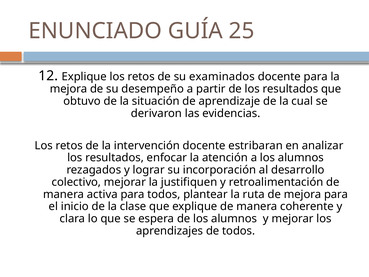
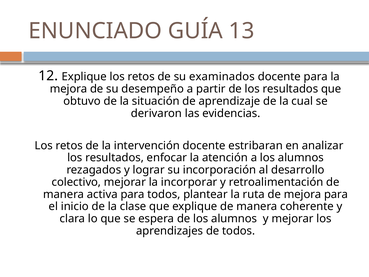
25: 25 -> 13 (242, 31)
justifiquen: justifiquen -> incorporar (189, 182)
